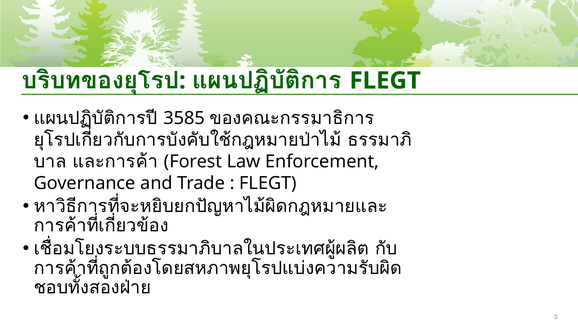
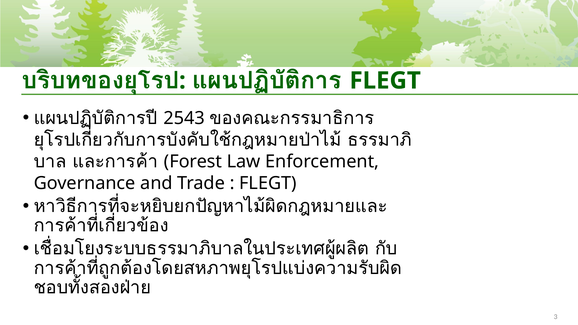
3585: 3585 -> 2543 (184, 118)
